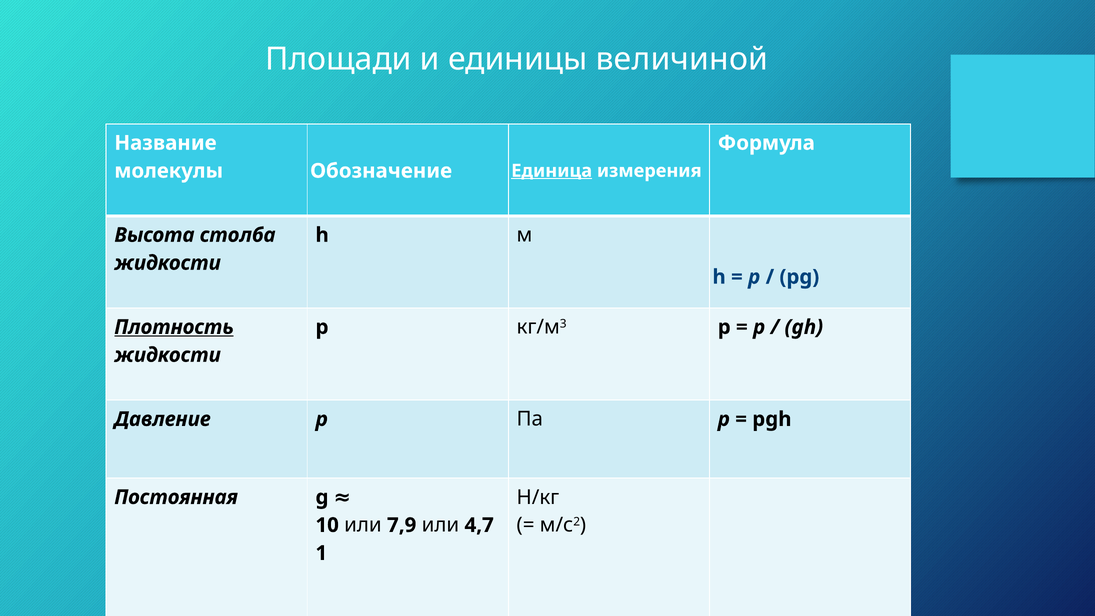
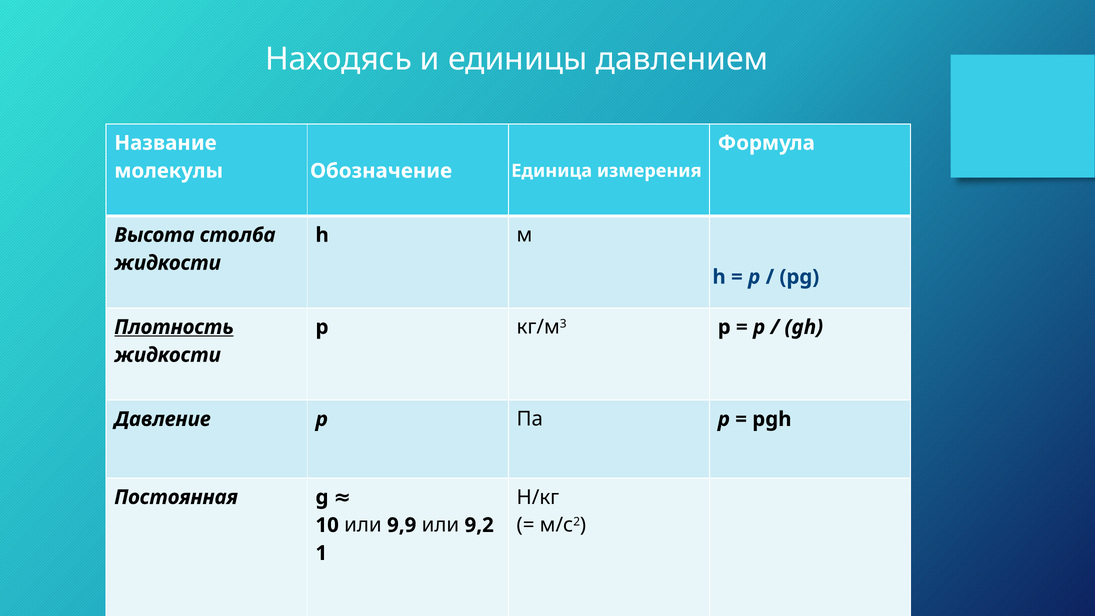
Площади: Площади -> Находясь (339, 59)
величиной: величиной -> давлением (682, 59)
Единица underline: present -> none (552, 171)
7,9: 7,9 -> 9,9 (402, 525)
4,7: 4,7 -> 9,2 (479, 525)
